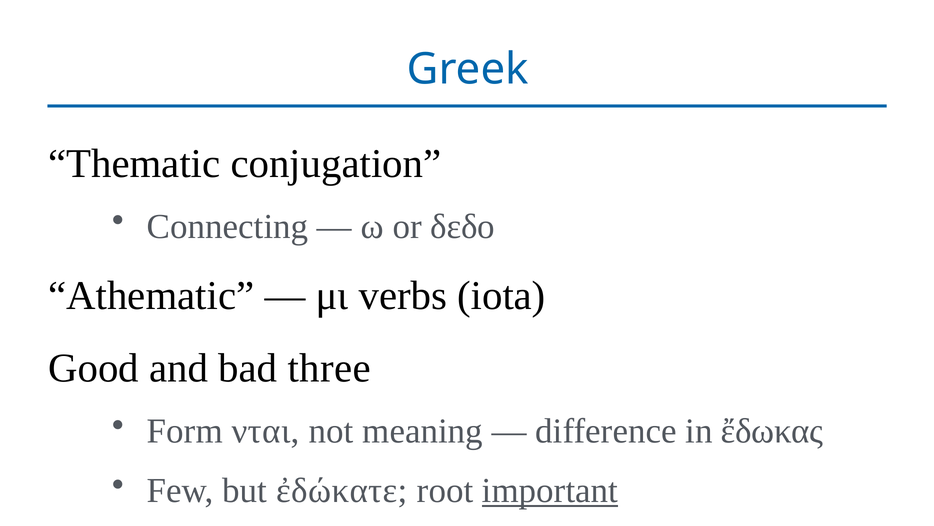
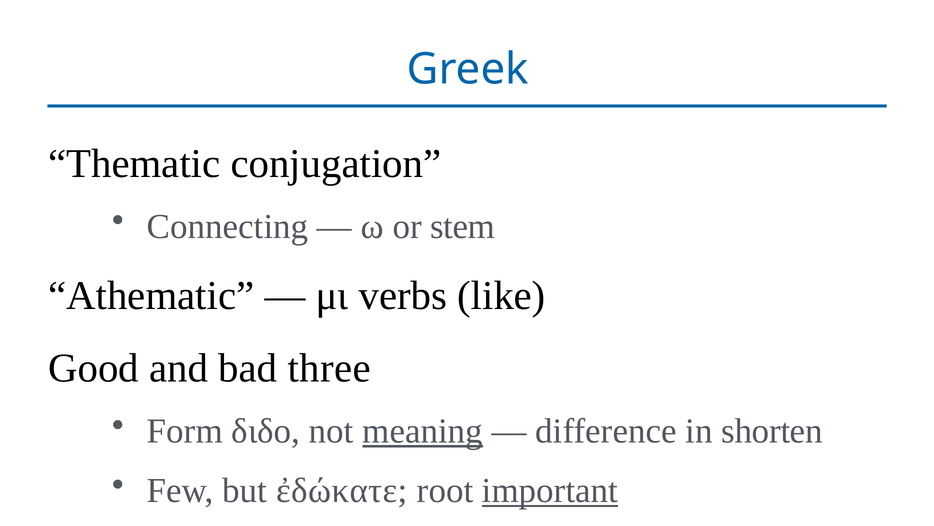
δεδο: δεδο -> stem (463, 226)
iota: iota -> like (501, 296)
νται: νται -> διδο (266, 431)
meaning underline: none -> present (423, 431)
ἔδωκας: ἔδωκας -> shorten (772, 431)
